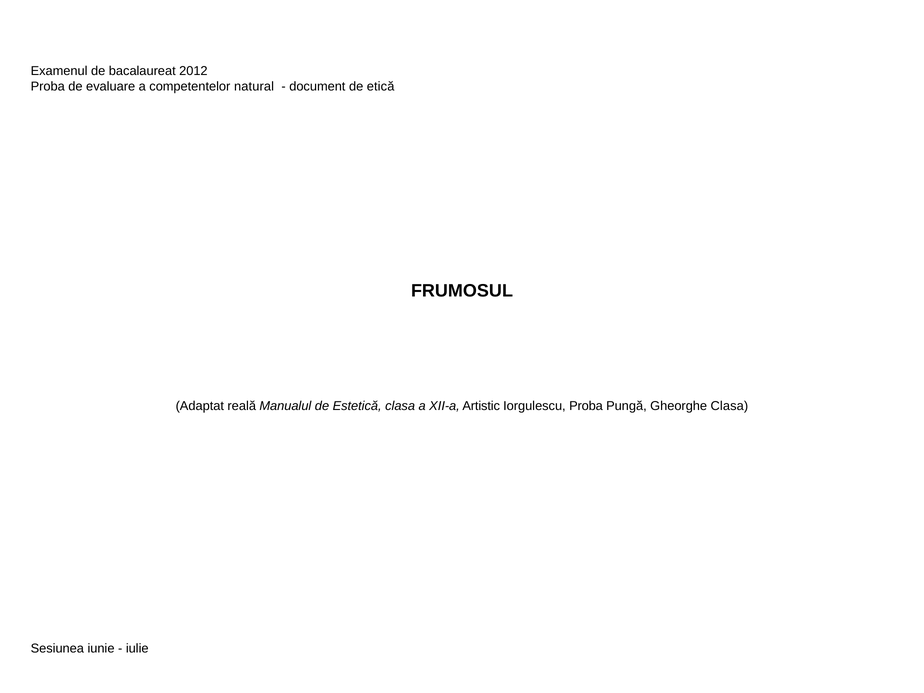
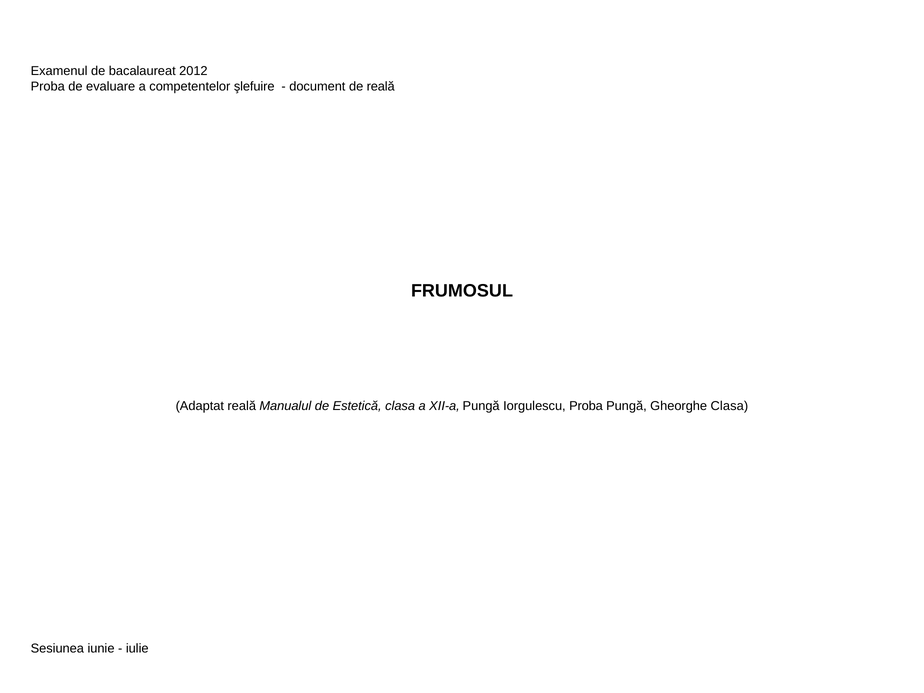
natural: natural -> şlefuire (254, 87)
de etică: etică -> reală (381, 87)
XII-a Artistic: Artistic -> Pungă (481, 406)
